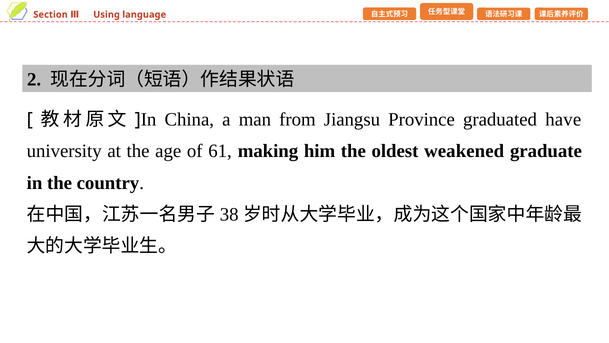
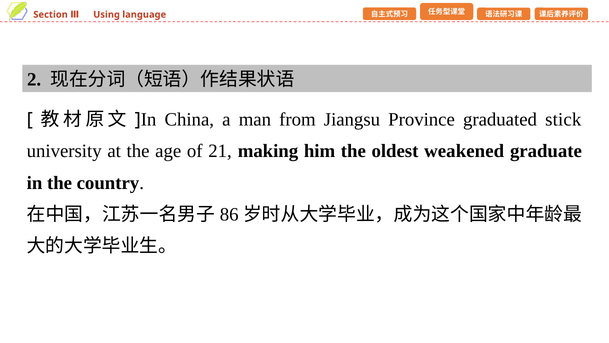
have: have -> stick (563, 119)
61: 61 -> 21 (220, 151)
38: 38 -> 86 (229, 214)
